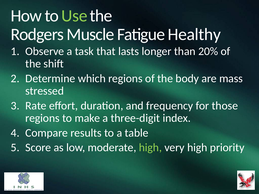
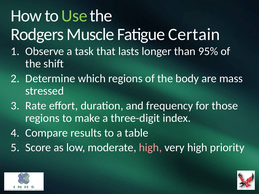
Healthy: Healthy -> Certain (194, 34)
20%: 20% -> 95% (208, 51)
high colour: light green -> pink (150, 148)
